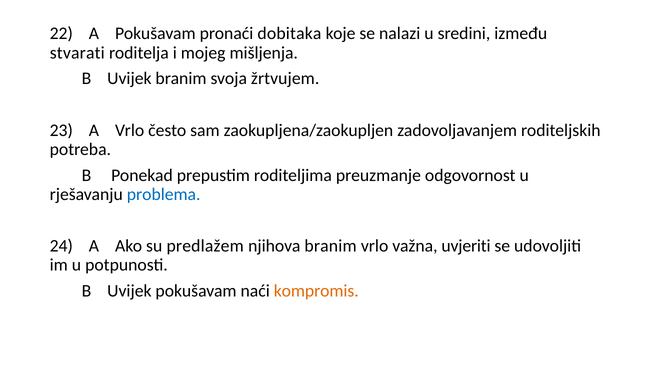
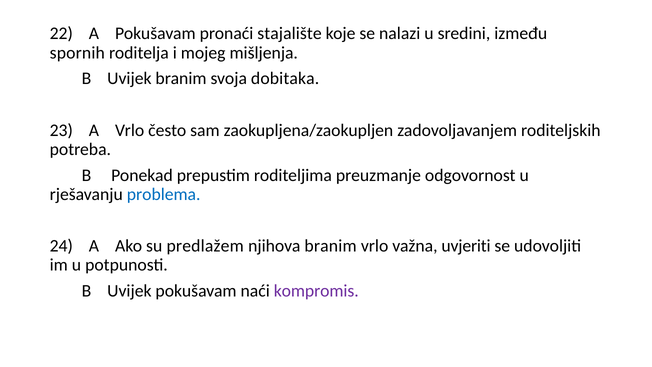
dobitaka: dobitaka -> stajalište (290, 34)
stvarati: stvarati -> spornih (77, 53)
žrtvujem: žrtvujem -> dobitaka (285, 79)
kompromis colour: orange -> purple (316, 291)
